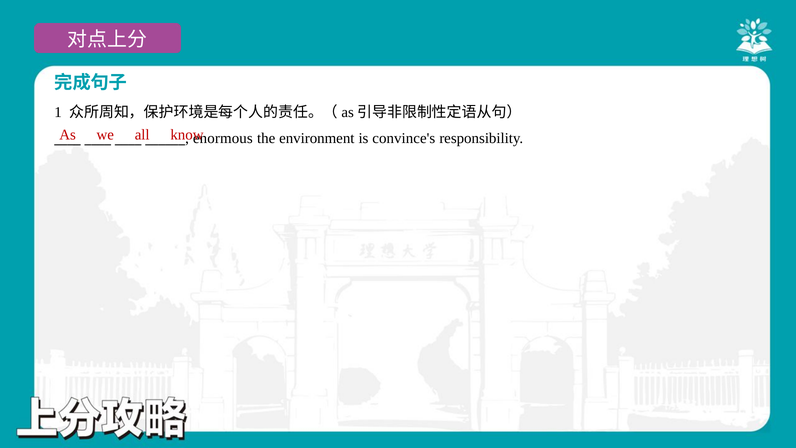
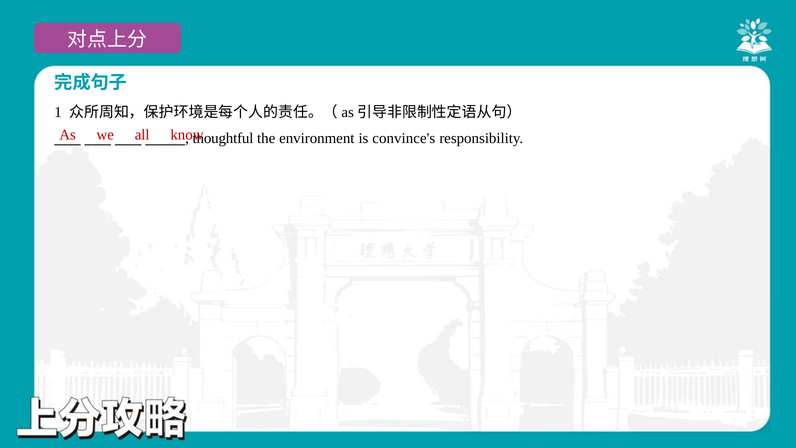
enormous: enormous -> thoughtful (223, 138)
